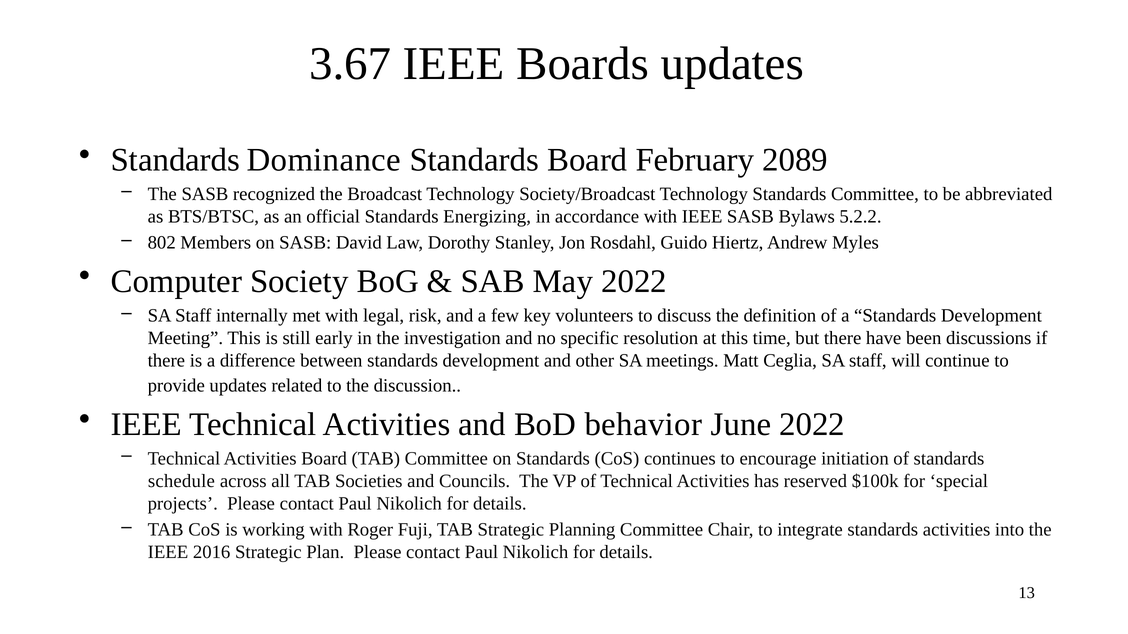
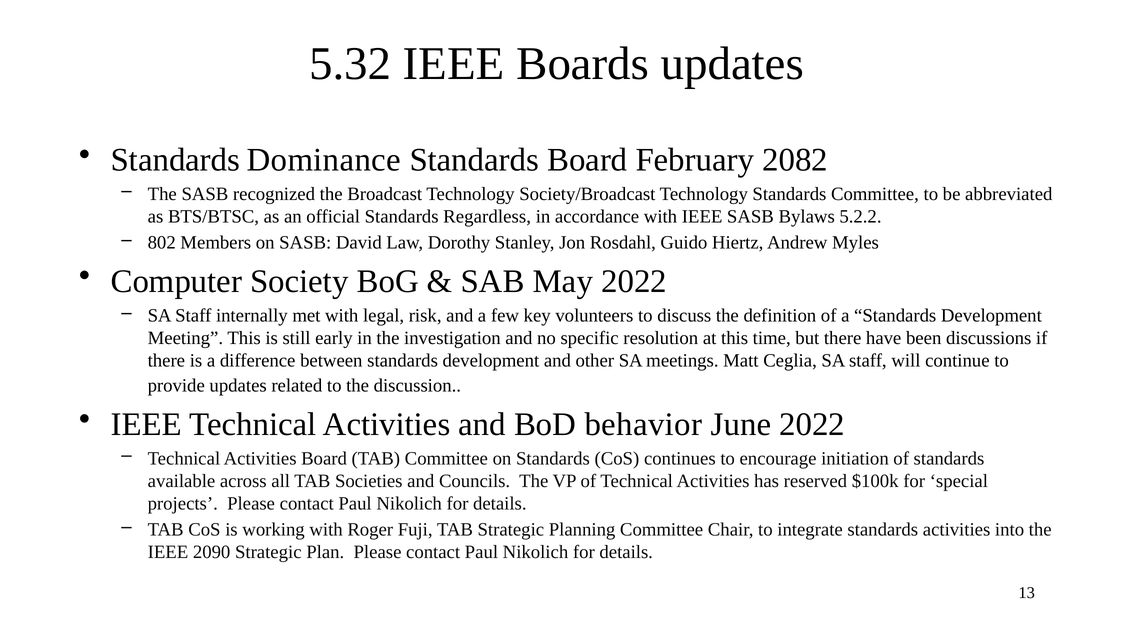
3.67: 3.67 -> 5.32 (350, 64)
2089: 2089 -> 2082 (795, 160)
Energizing: Energizing -> Regardless (487, 217)
schedule: schedule -> available (181, 481)
2016: 2016 -> 2090 (212, 553)
